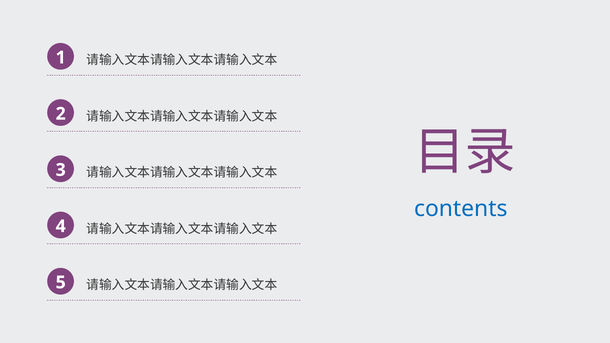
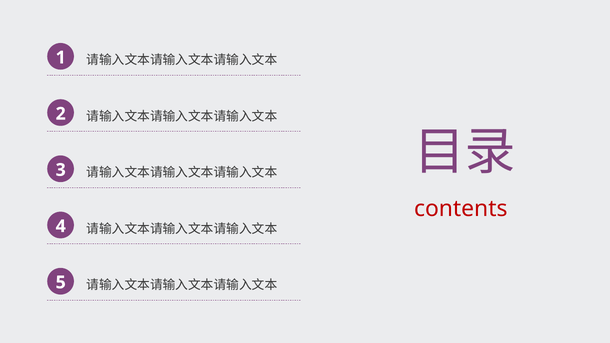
contents colour: blue -> red (461, 209)
